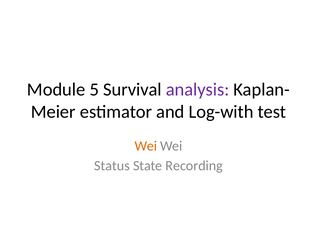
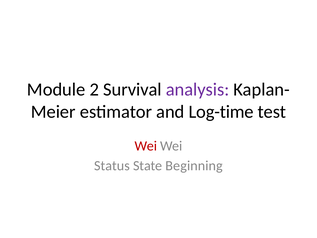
5: 5 -> 2 (94, 90)
Log-with: Log-with -> Log-time (221, 112)
Wei colour: orange -> red (146, 146)
Recording: Recording -> Beginning (194, 165)
